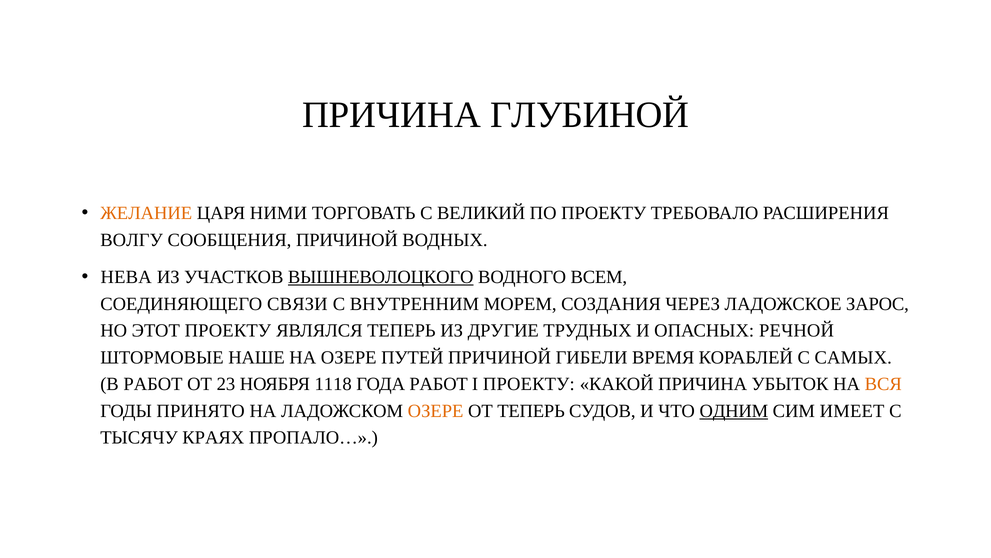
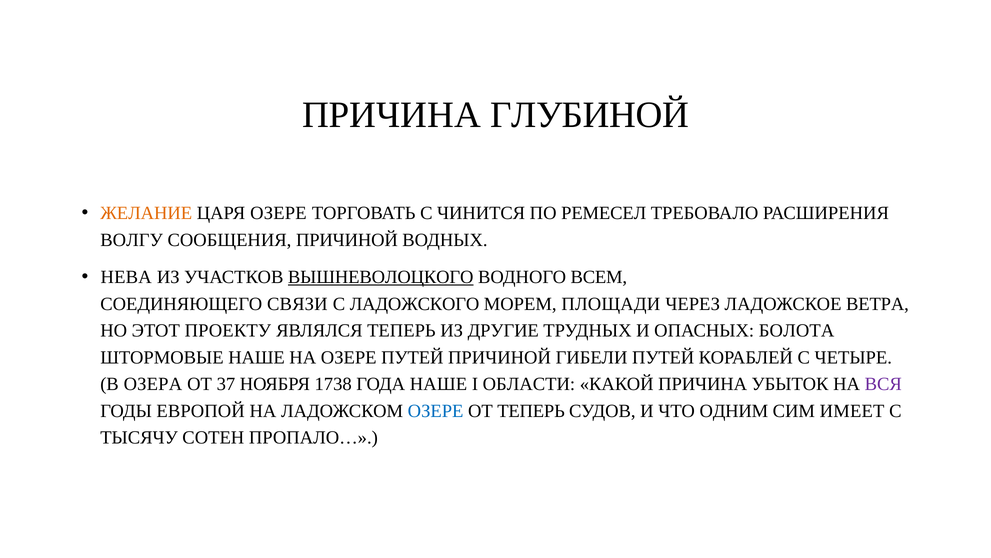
ЦАРЯ НИМИ: НИМИ -> ОЗЕРЕ (278, 213)
ВЕЛИКИЙ: ВЕЛИКИЙ -> ЧИНИТСЯ (481, 213)
ПО ПРОЕКТУ: ПРОЕКТУ -> РЕМЕСЕЛ (604, 213)
ВНУТРЕННИМ: ВНУТРЕННИМ -> ЛАДОЖСКОГО (415, 304)
СОЗДАНИЯ: СОЗДАНИЯ -> ПЛОЩАДИ (611, 304)
ЗАРОС: ЗАРОС -> ВЕТРА (877, 304)
РЕЧНОЙ: РЕЧНОЙ -> БОЛОТА (797, 330)
ГИБЕЛИ ВРЕМЯ: ВРЕМЯ -> ПУТЕЙ (663, 357)
САМЫХ: САМЫХ -> ЧЕТЫРЕ (853, 357)
В РАБОТ: РАБОТ -> ОЗЕРА (153, 384)
23: 23 -> 37 (226, 384)
1118: 1118 -> 1738 (333, 384)
ГОДА РАБОТ: РАБОТ -> НАШЕ (438, 384)
I ПРОЕКТУ: ПРОЕКТУ -> ОБЛАСТИ (529, 384)
ВСЯ colour: orange -> purple (883, 384)
ПРИНЯТО: ПРИНЯТО -> ЕВРОПОЙ (201, 411)
ОЗЕРЕ colour: orange -> blue (436, 411)
ОДНИМ underline: present -> none (734, 411)
КРАЯХ: КРАЯХ -> СОТЕН (213, 437)
